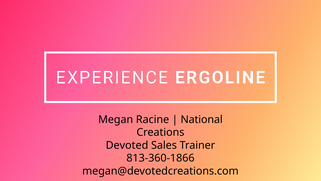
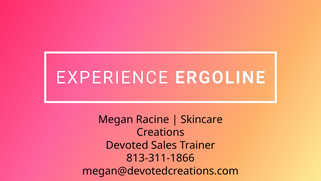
National: National -> Skincare (202, 119)
813-360-1866: 813-360-1866 -> 813-311-1866 (160, 158)
